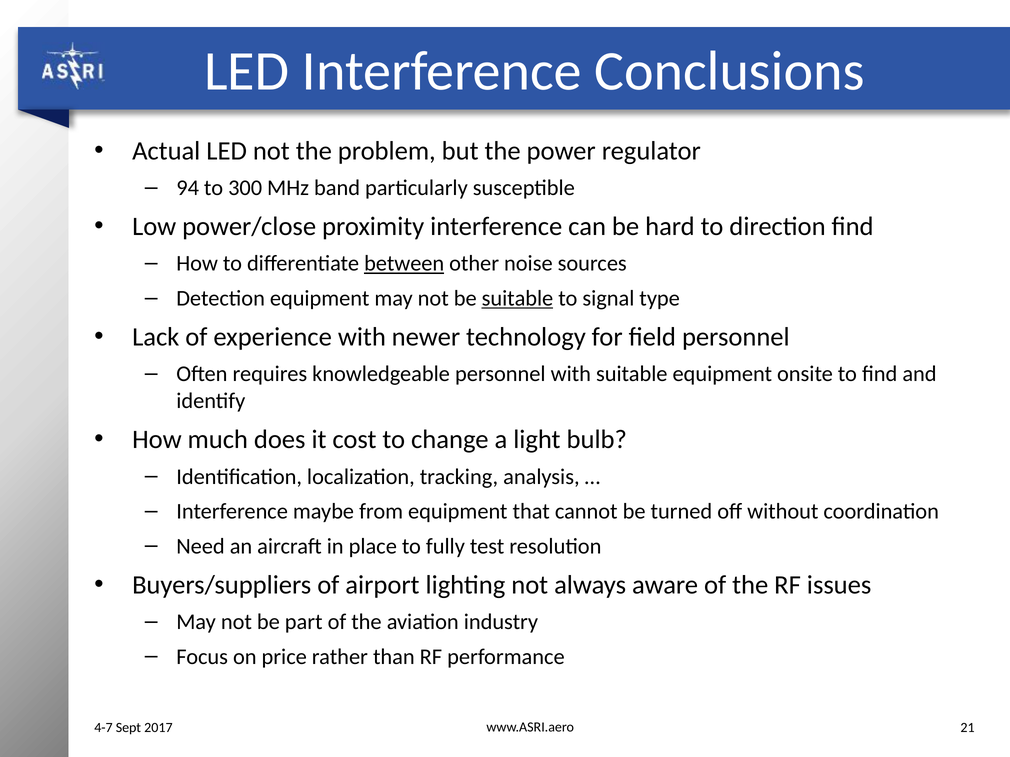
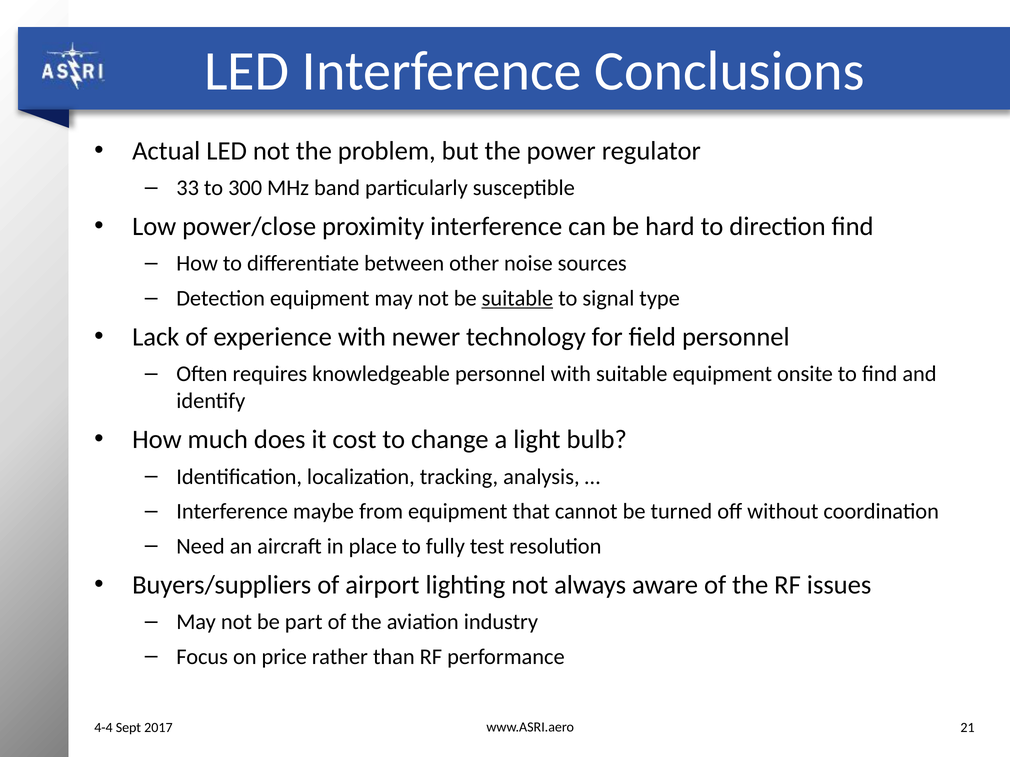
94: 94 -> 33 (188, 188)
between underline: present -> none (404, 264)
4-7: 4-7 -> 4-4 (103, 728)
